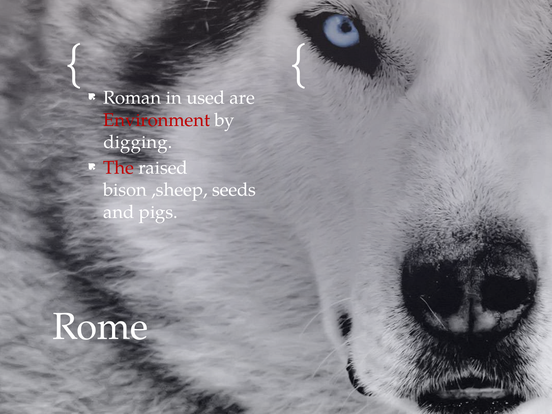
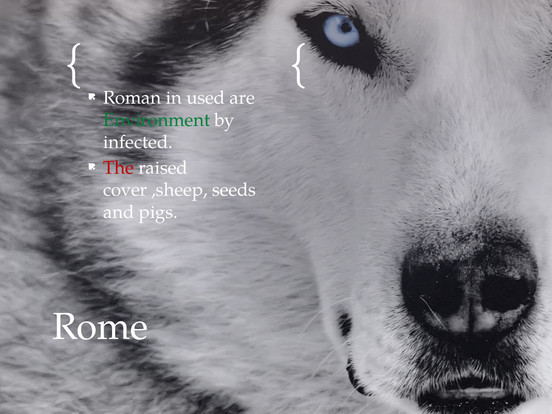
Environment colour: red -> green (157, 120)
digging: digging -> infected (138, 142)
bison: bison -> cover (125, 190)
